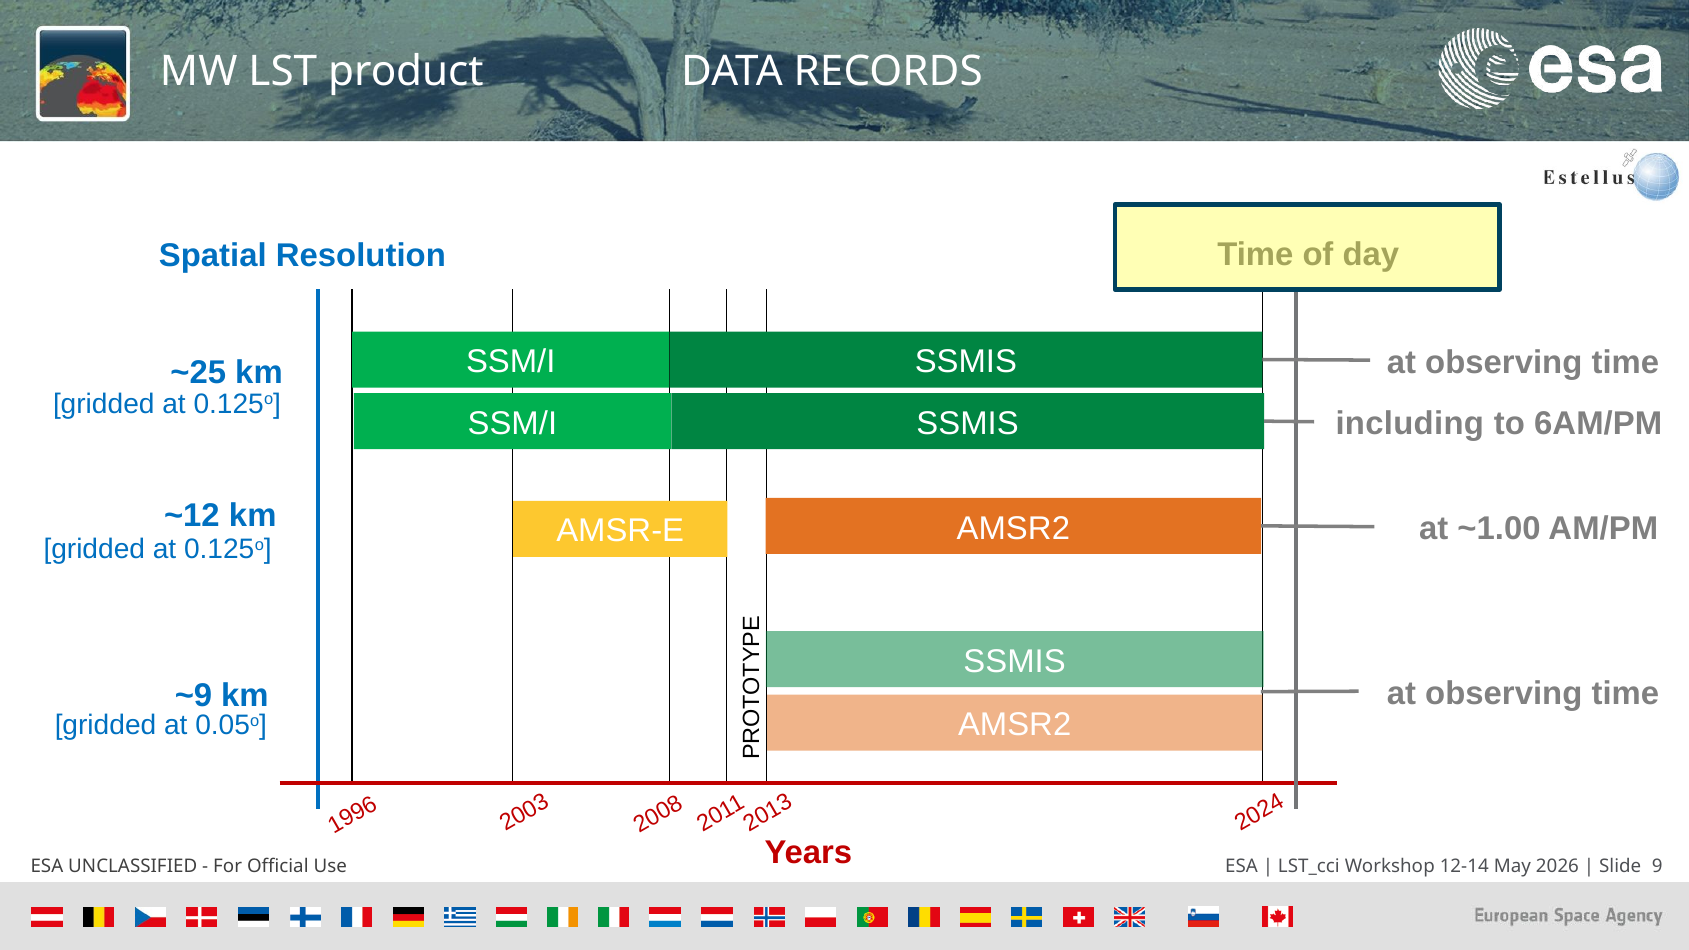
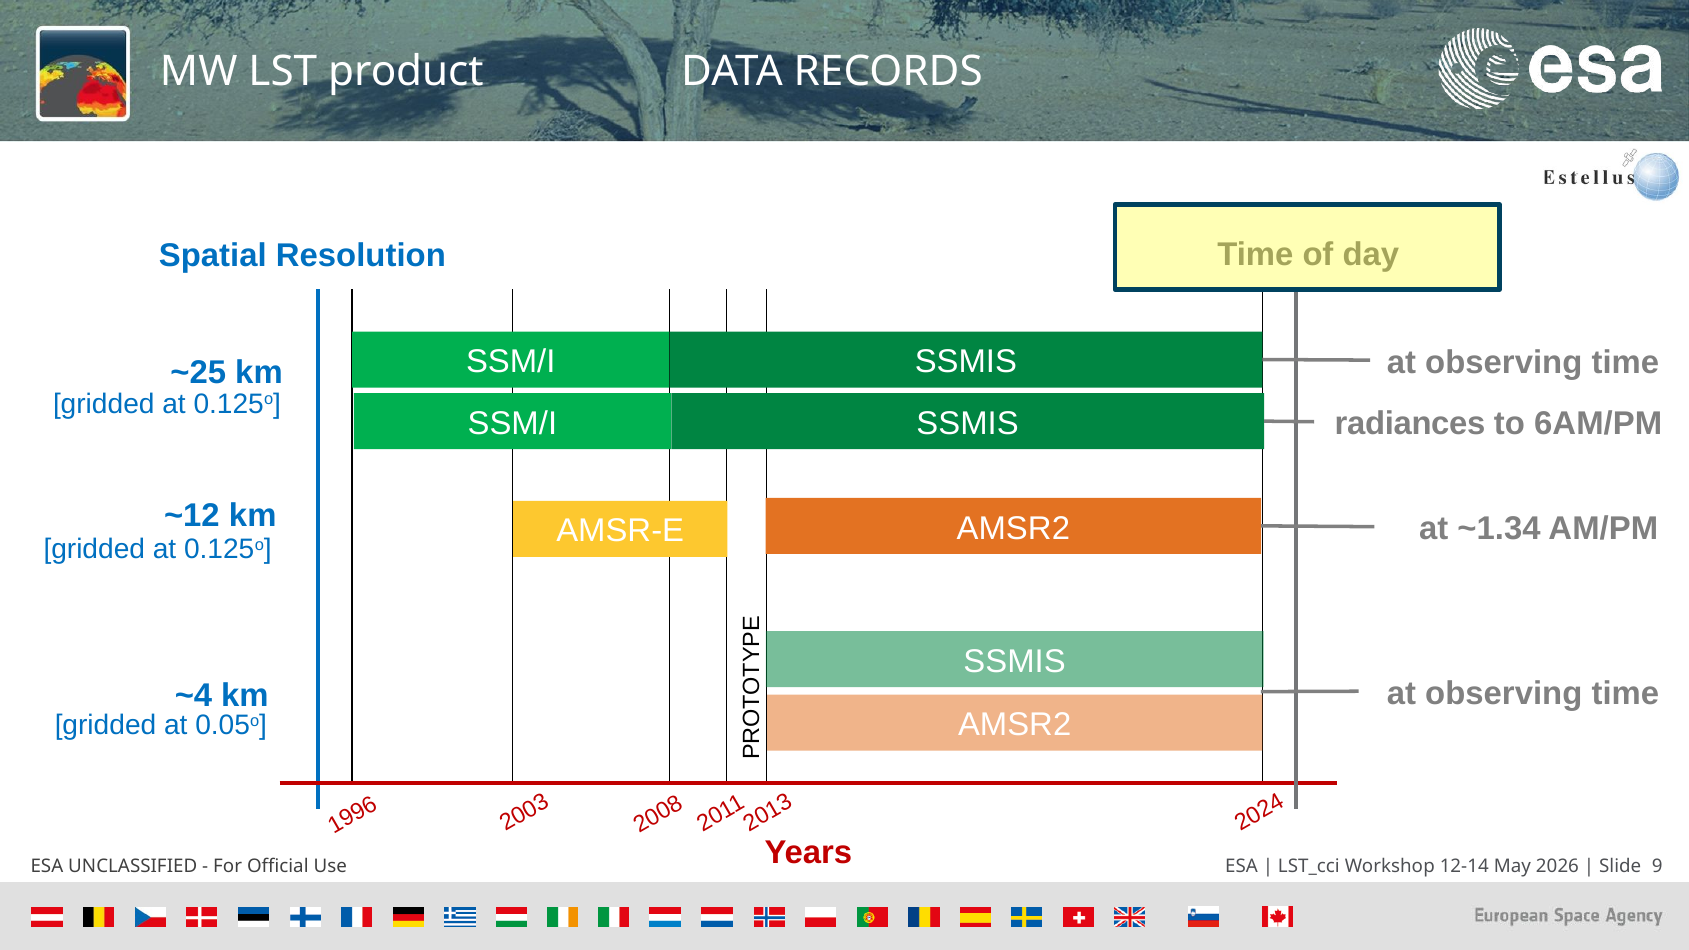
including: including -> radiances (1410, 424)
~1.00: ~1.00 -> ~1.34 (1499, 529)
~9: ~9 -> ~4 (193, 696)
